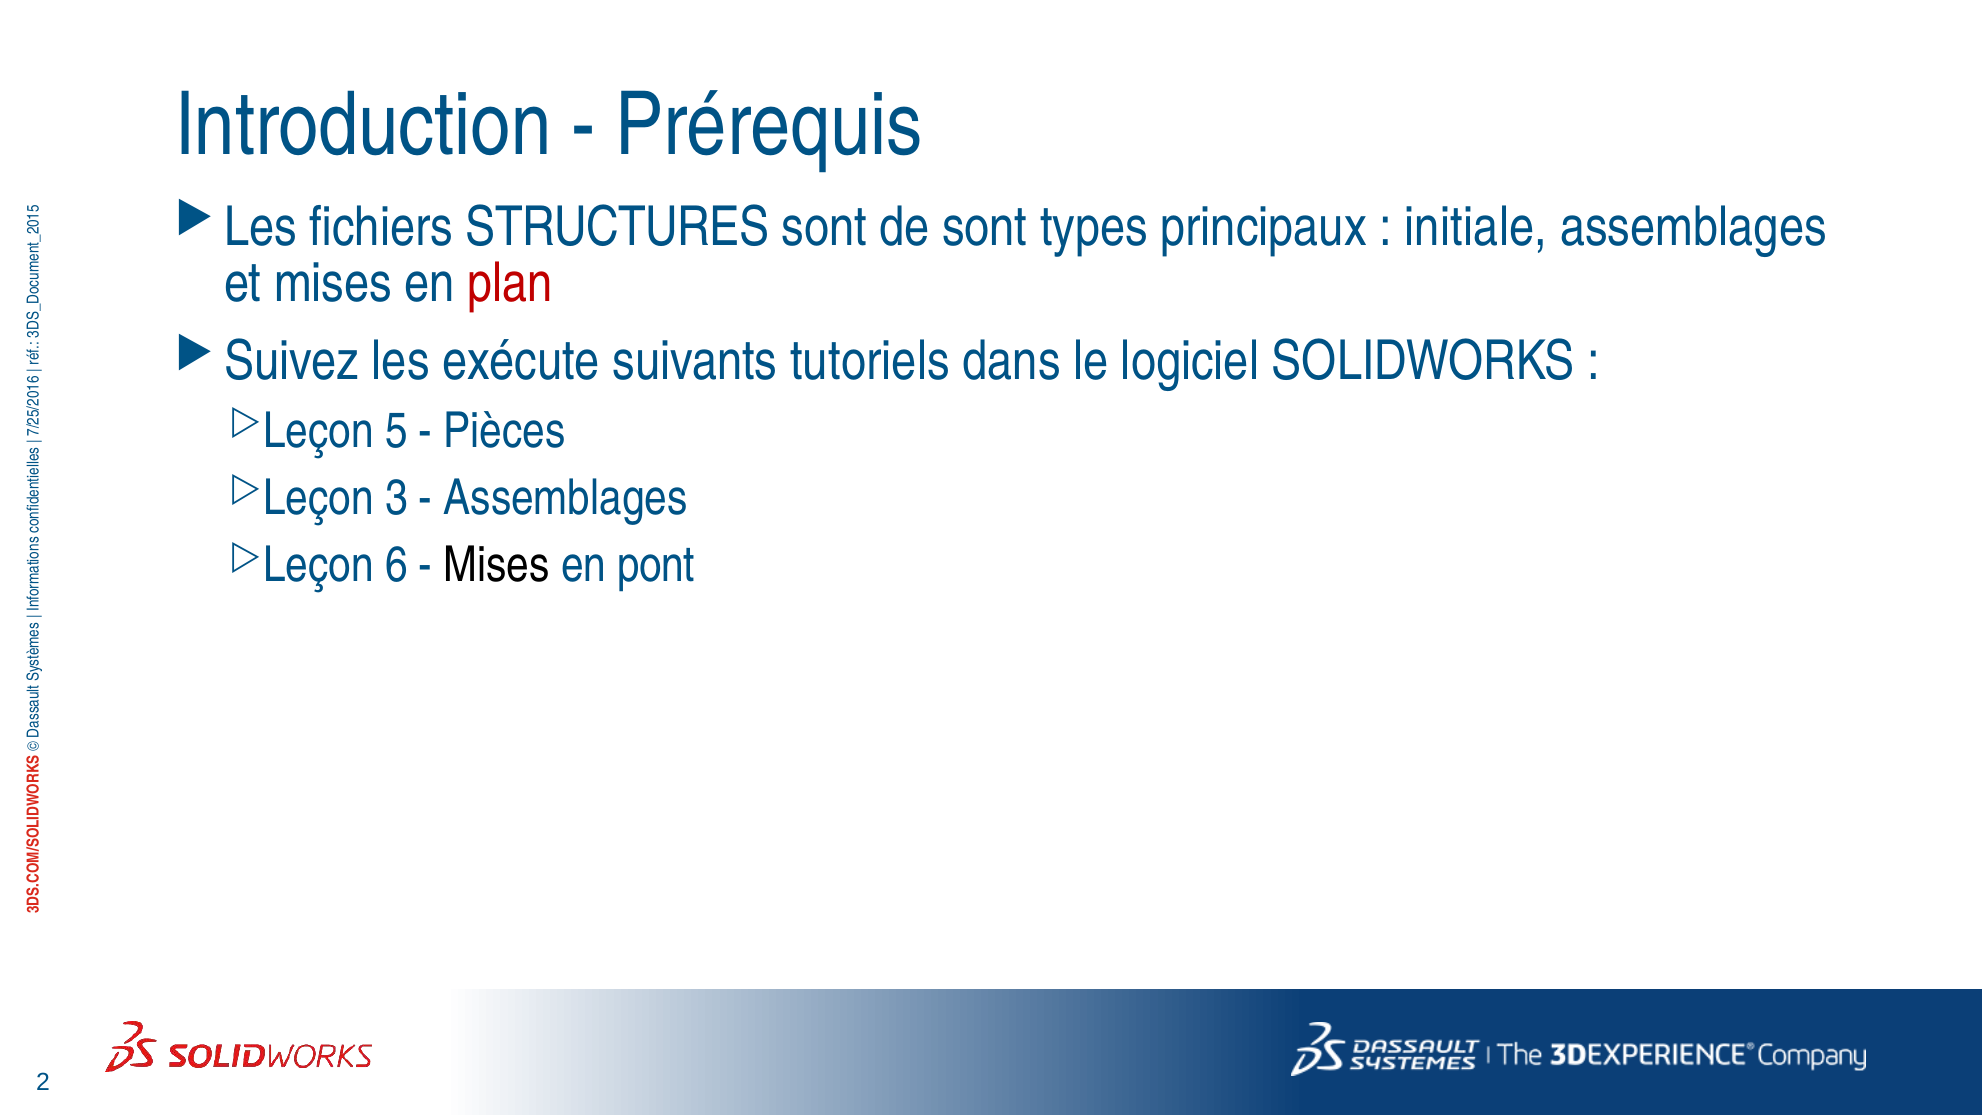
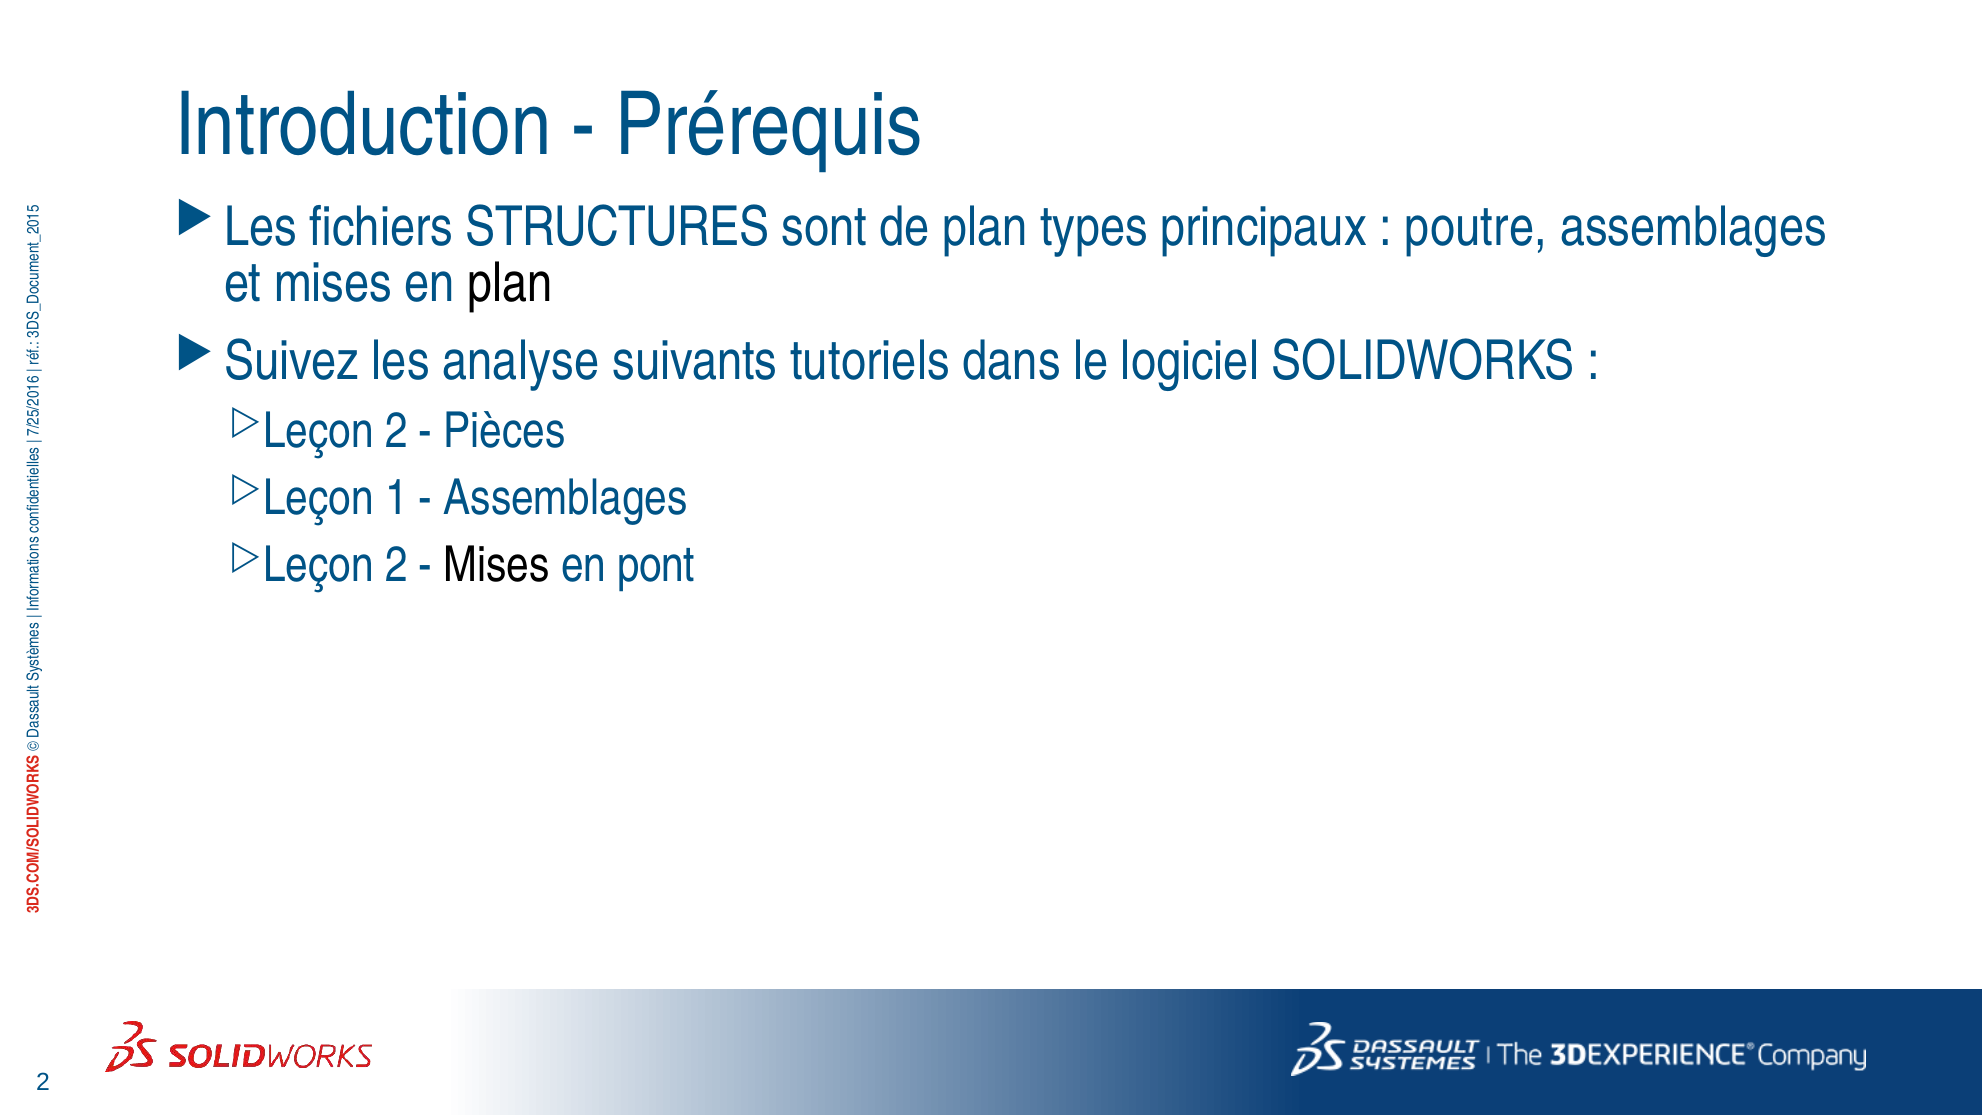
de sont: sont -> plan (985, 227)
initiale: initiale -> poutre (1476, 227)
plan colour: red -> black (510, 283)
exécute: exécute -> analyse (521, 361)
5: 5 -> 2 (396, 431)
3: 3 -> 1 (396, 498)
6: 6 -> 2 (396, 566)
